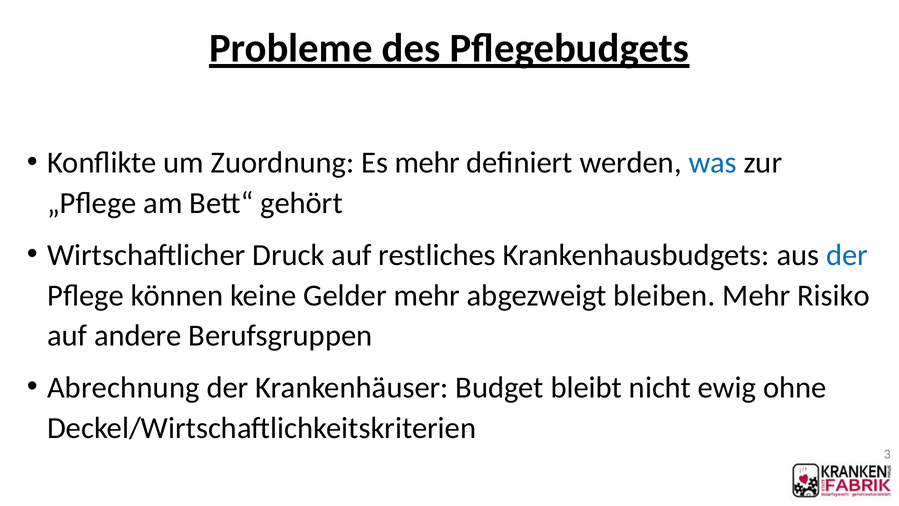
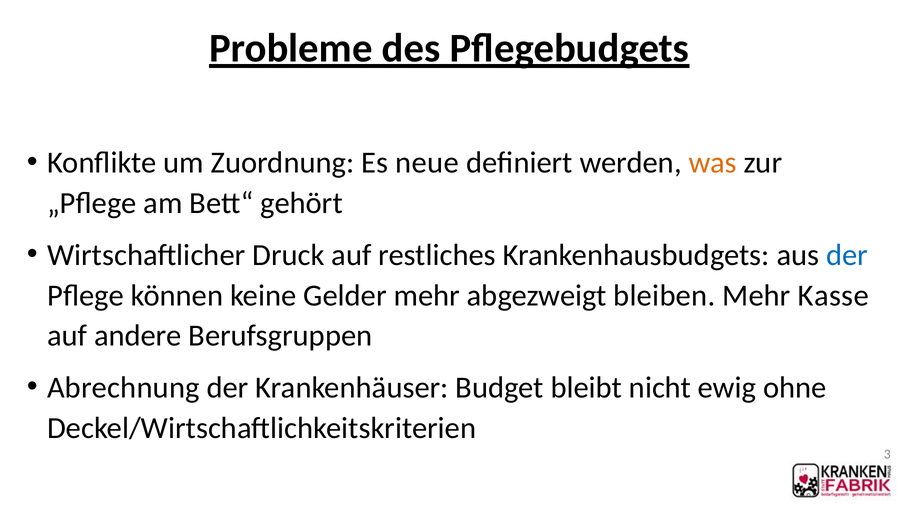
Es mehr: mehr -> neue (427, 163)
was colour: blue -> orange (713, 163)
Risiko: Risiko -> Kasse (833, 295)
